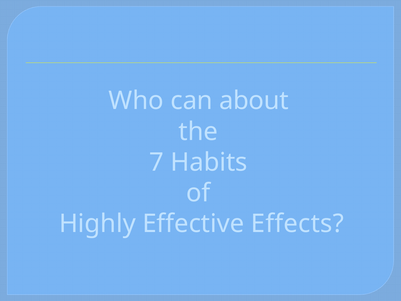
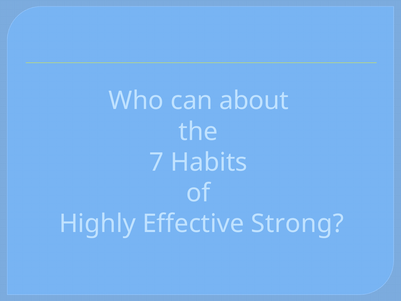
Effects: Effects -> Strong (297, 224)
